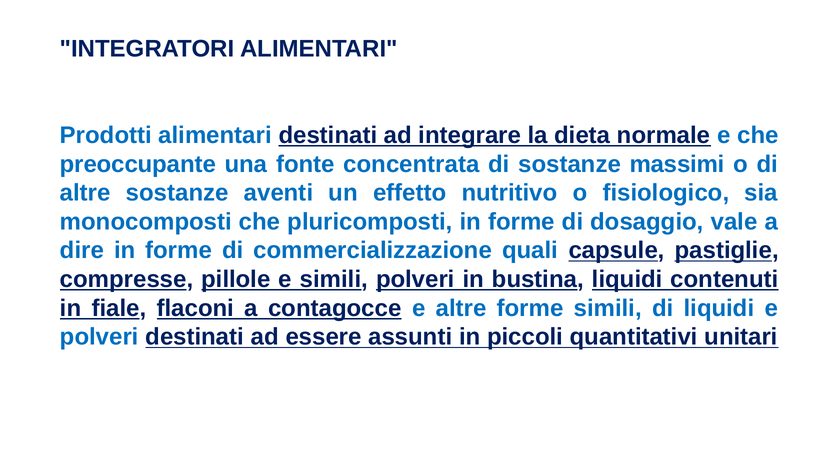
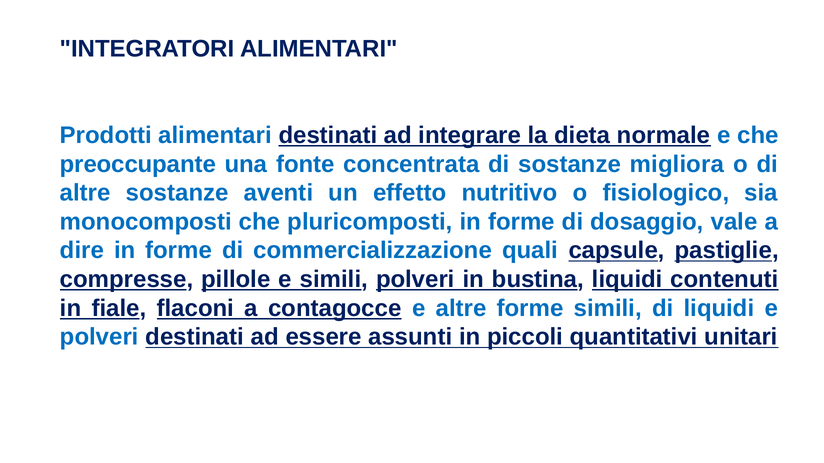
massimi: massimi -> migliora (677, 164)
